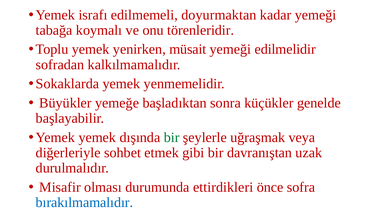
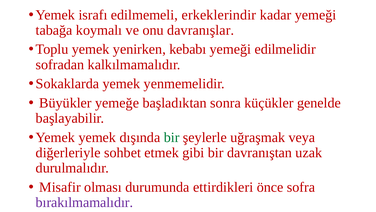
doyurmaktan: doyurmaktan -> erkeklerindir (219, 15)
törenleridir: törenleridir -> davranışlar (201, 30)
müsait: müsait -> kebabı (188, 49)
bırakılmamalıdır colour: blue -> purple (84, 202)
